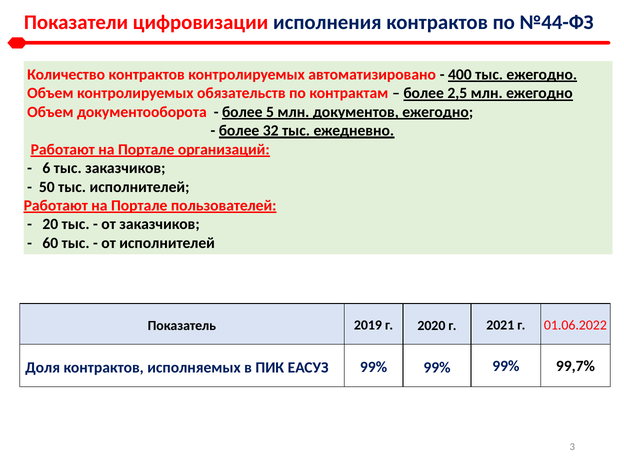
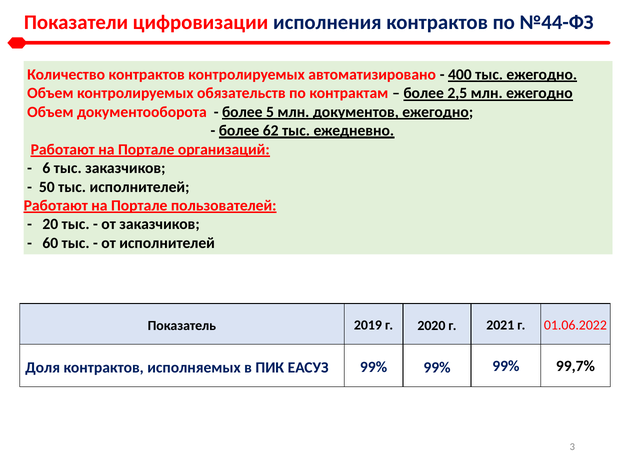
32: 32 -> 62 (271, 131)
